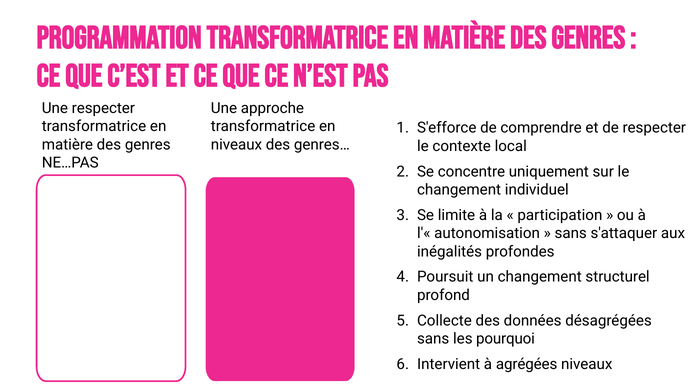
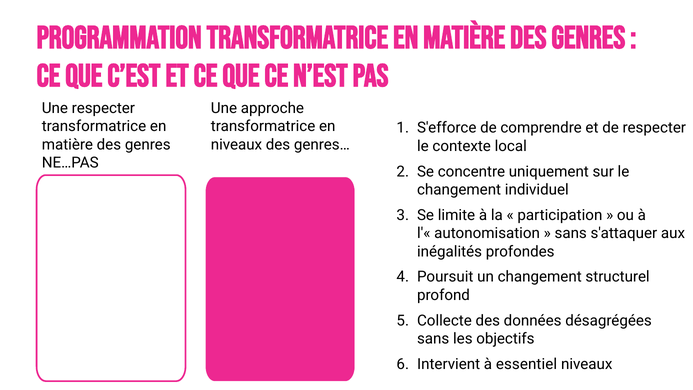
pourquoi: pourquoi -> objectifs (505, 339)
agrégées: agrégées -> essentiel (527, 364)
